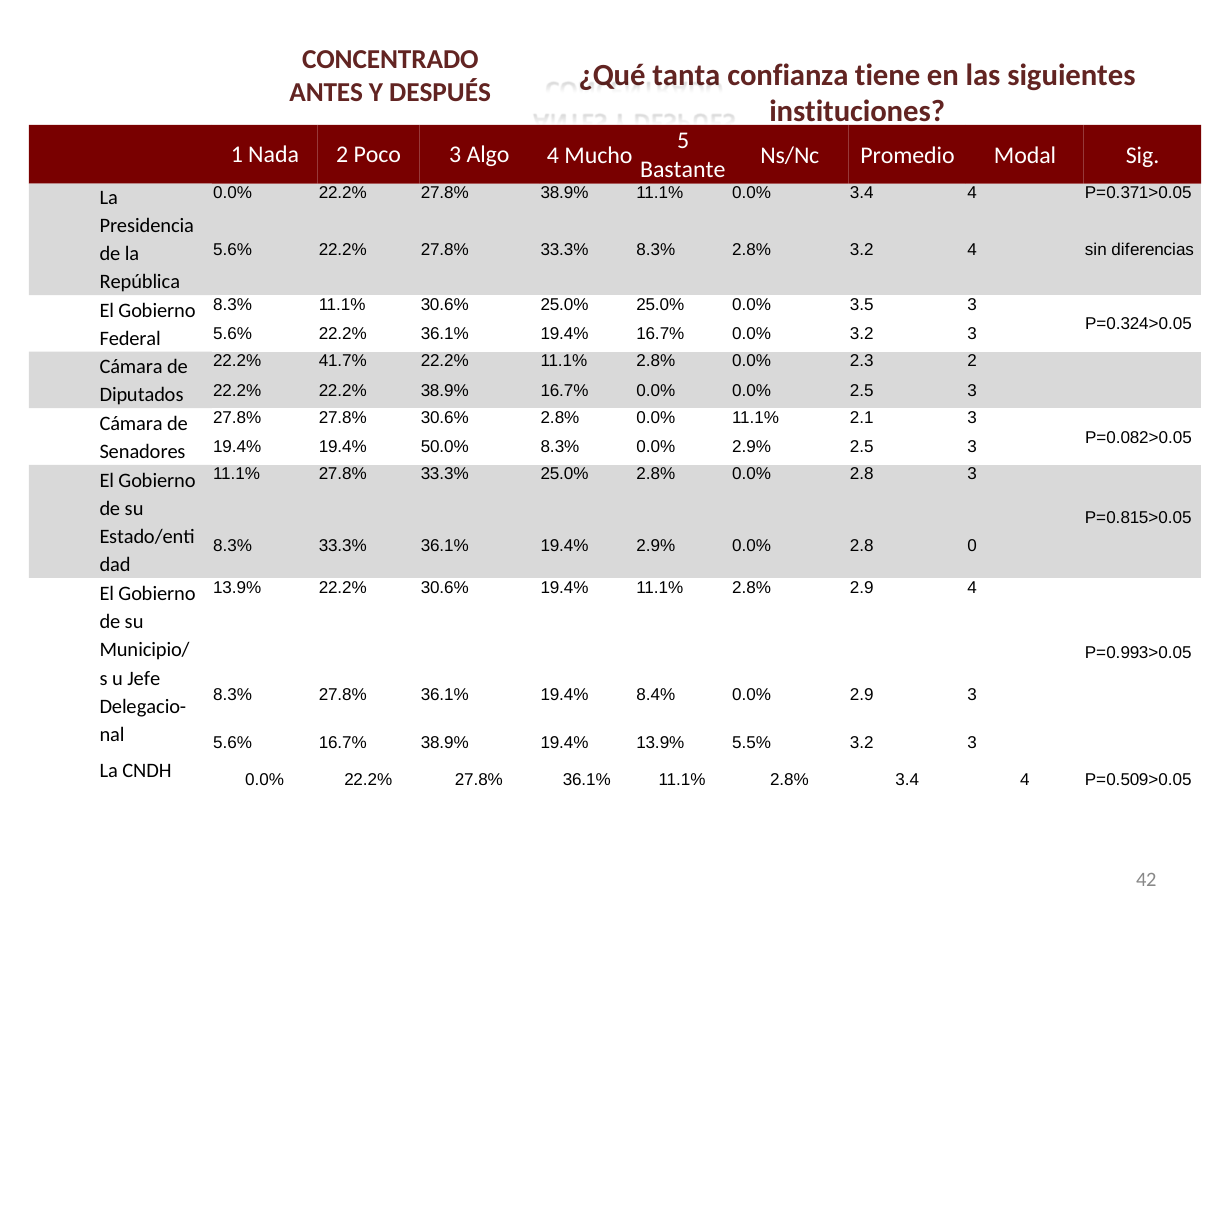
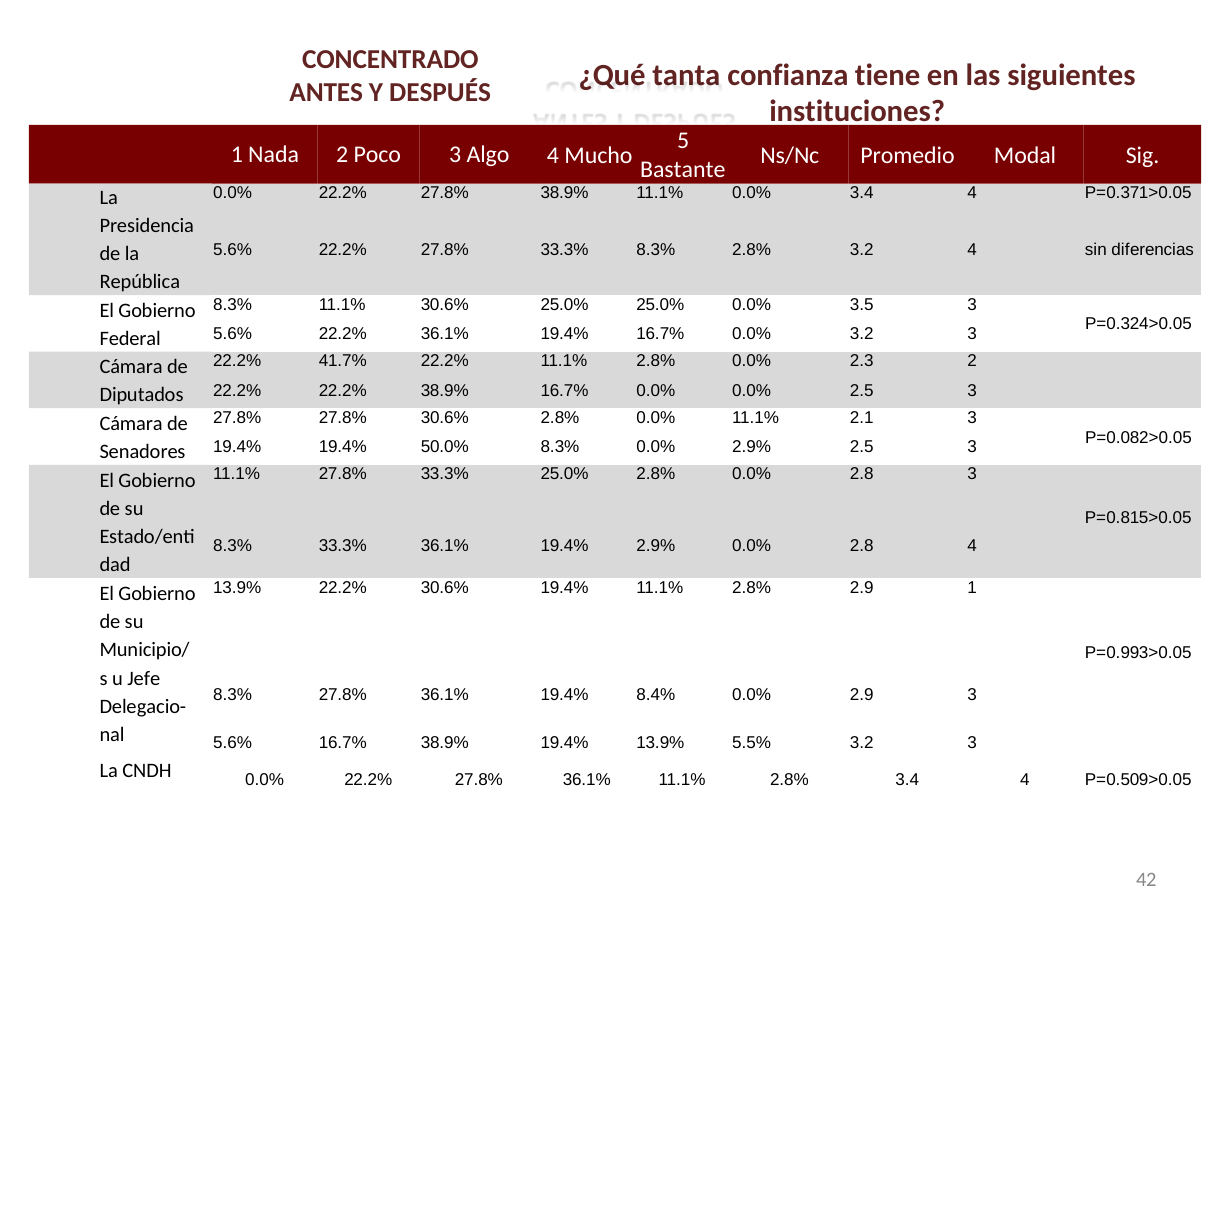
2.8 0: 0 -> 4 (972, 546)
2.9 4: 4 -> 1 (972, 587)
